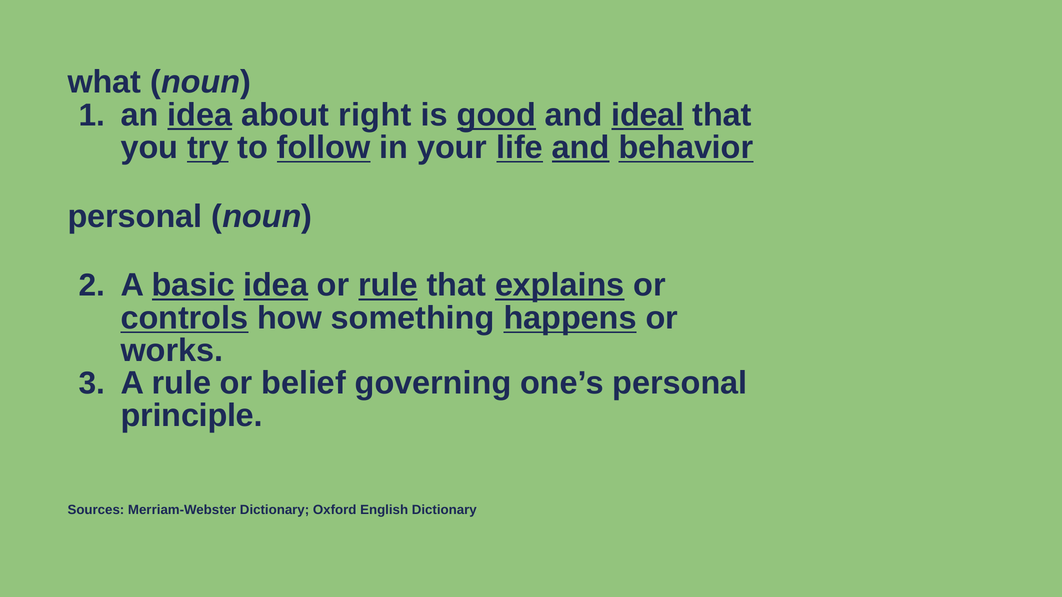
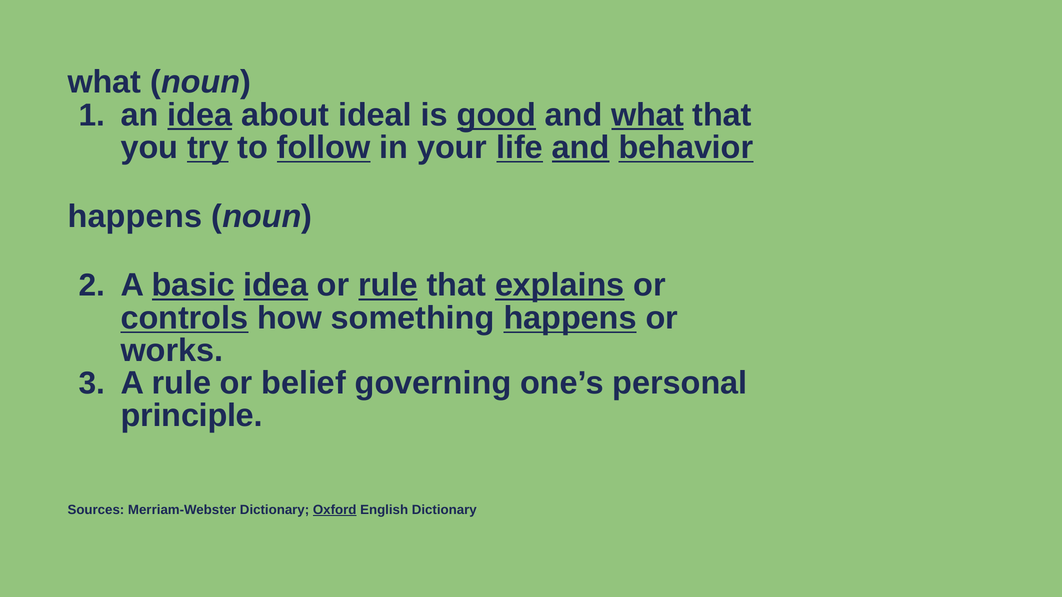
right: right -> ideal (375, 115)
and ideal: ideal -> what (648, 115)
personal: personal -> happens (135, 216)
Oxford underline: none -> present (335, 510)
